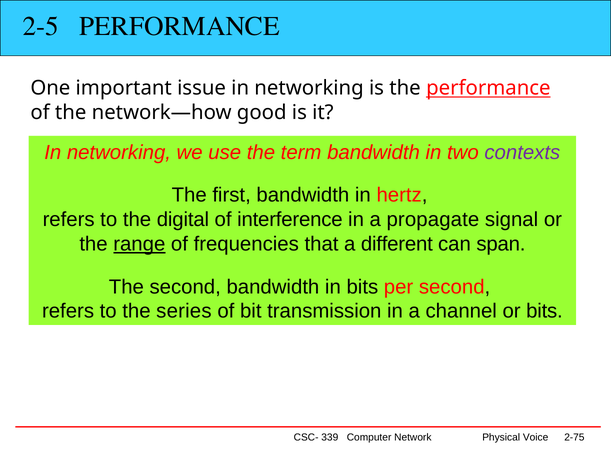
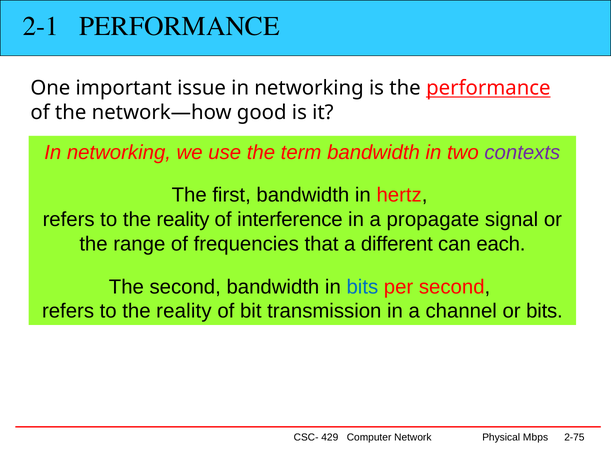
2-5: 2-5 -> 2-1 (41, 26)
digital: digital -> reality (183, 220)
range underline: present -> none (139, 244)
span: span -> each (501, 244)
bits colour: black -> blue (362, 287)
series: series -> reality (184, 311)
339: 339 -> 429 (330, 438)
Voice: Voice -> Mbps (536, 438)
